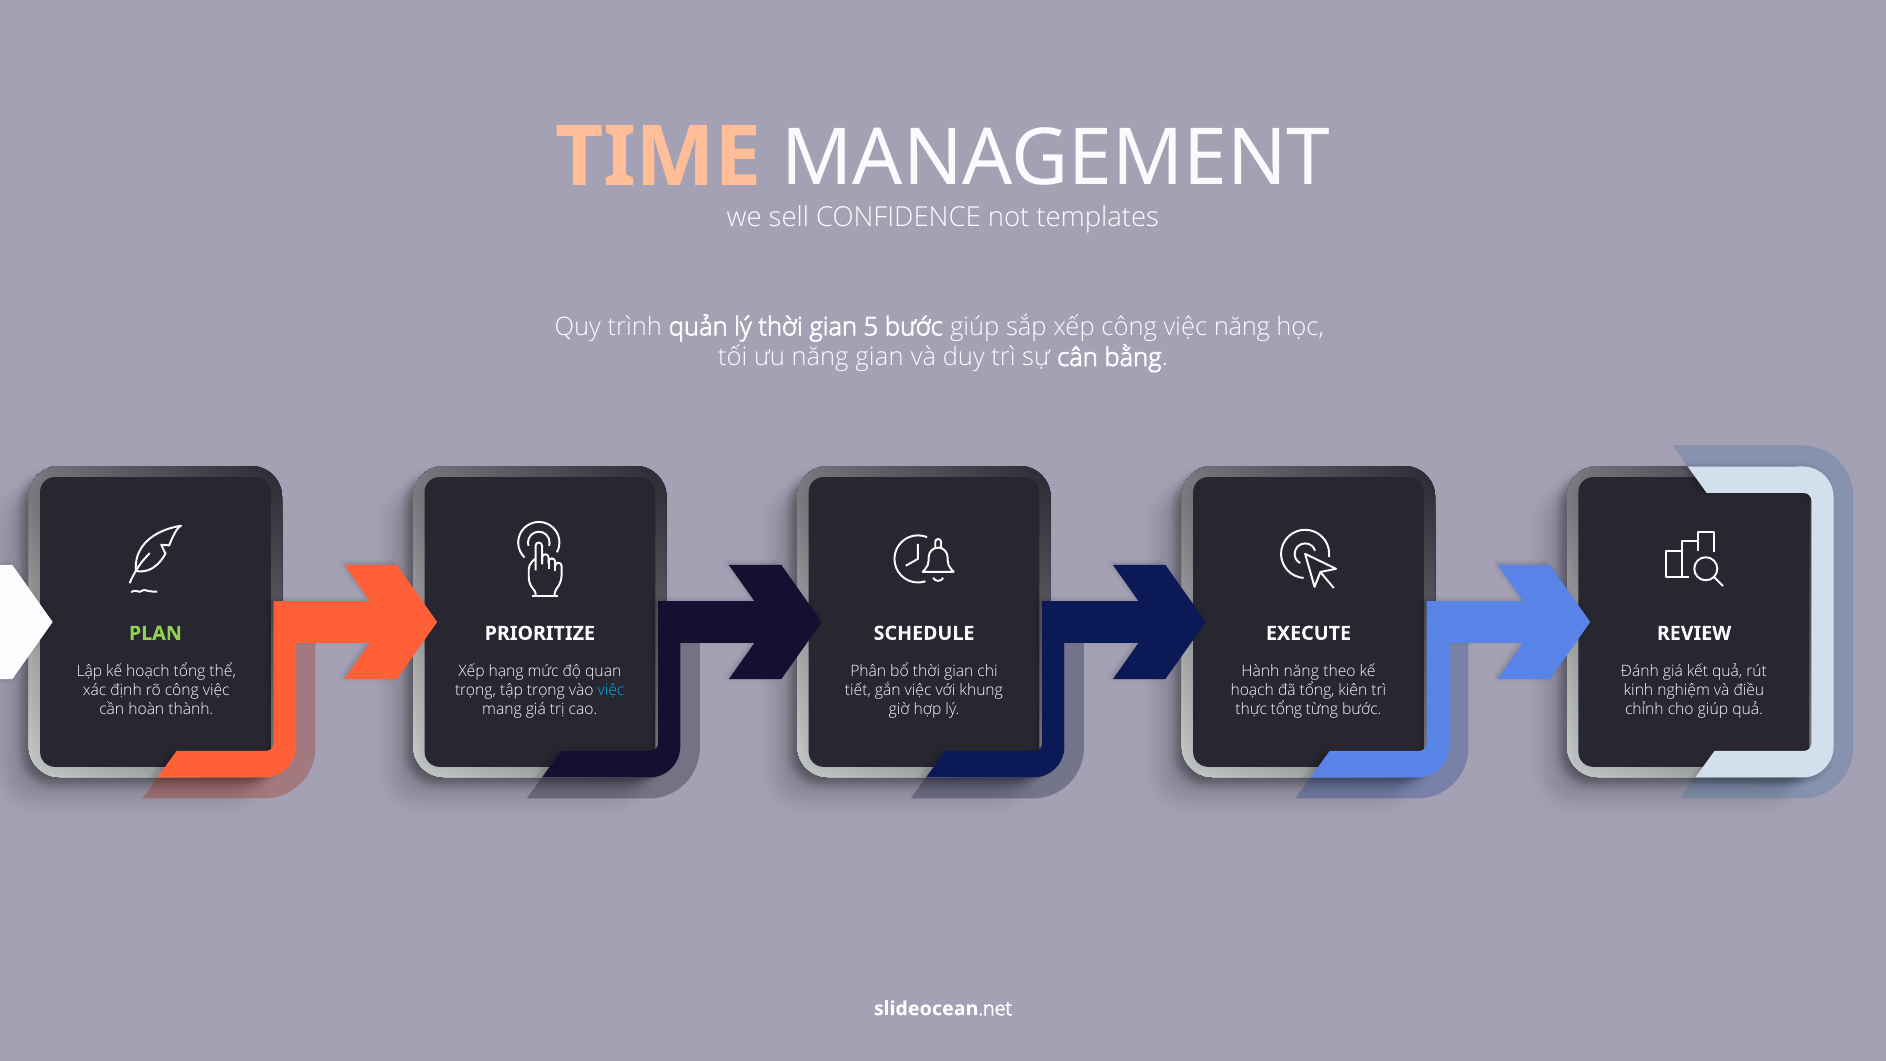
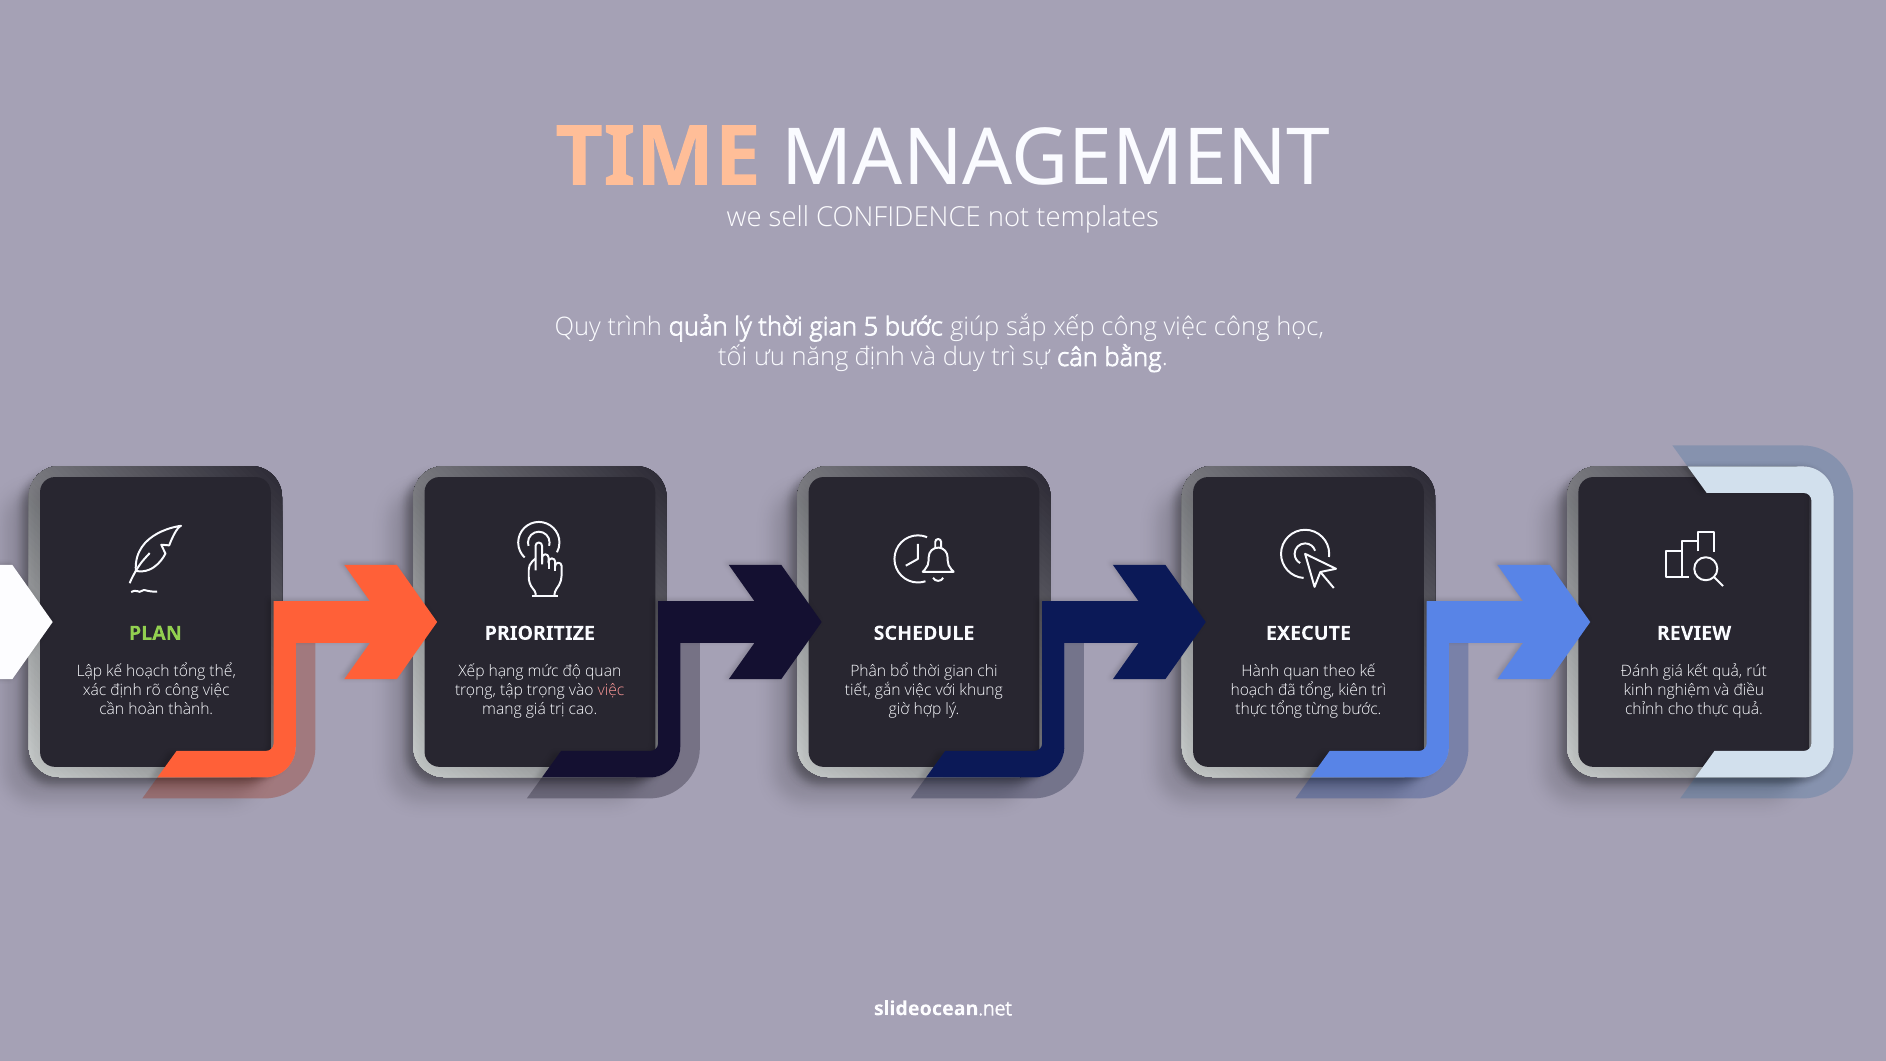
việc năng: năng -> công (1242, 327)
năng gian: gian -> định (880, 357)
Hành năng: năng -> quan (1301, 672)
việc colour: light blue -> pink (611, 690)
cho giúp: giúp -> thực (1713, 709)
